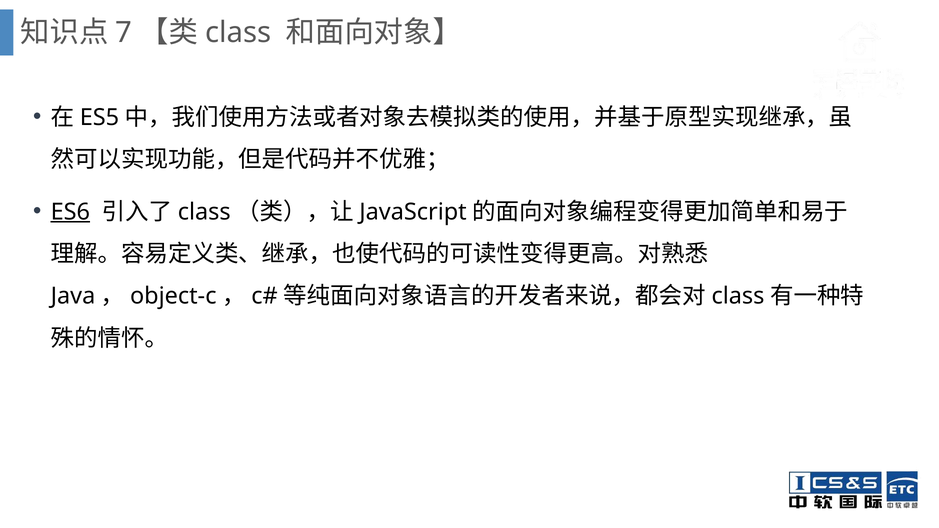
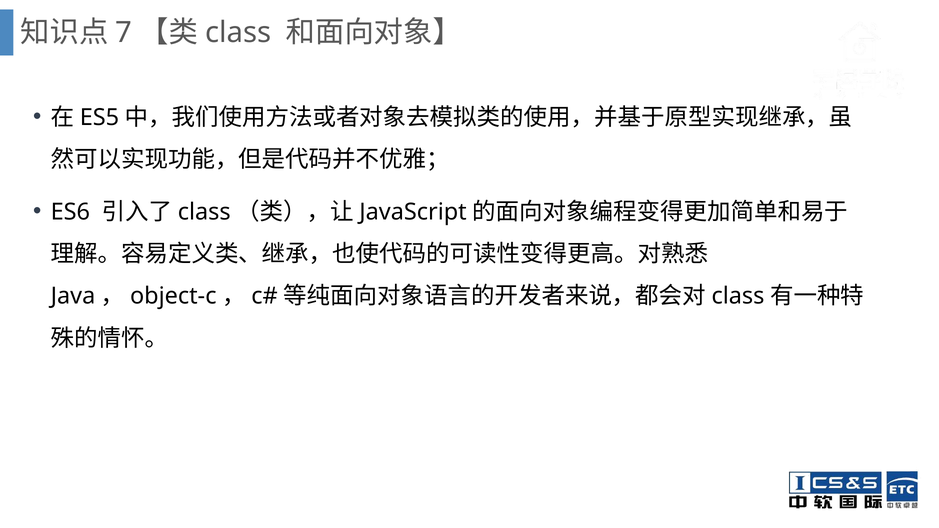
ES6 underline: present -> none (70, 212)
